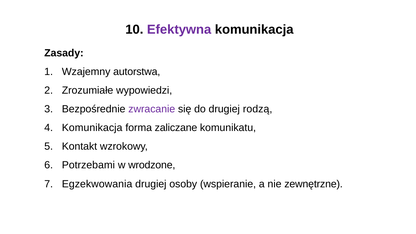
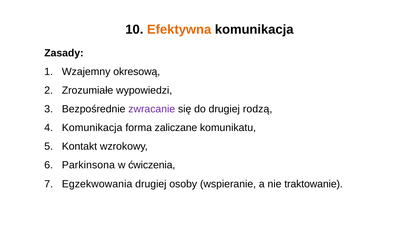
Efektywna colour: purple -> orange (179, 30)
autorstwa: autorstwa -> okresową (137, 72)
Potrzebami: Potrzebami -> Parkinsona (88, 165)
wrodzone: wrodzone -> ćwiczenia (152, 165)
zewnętrzne: zewnętrzne -> traktowanie (314, 184)
